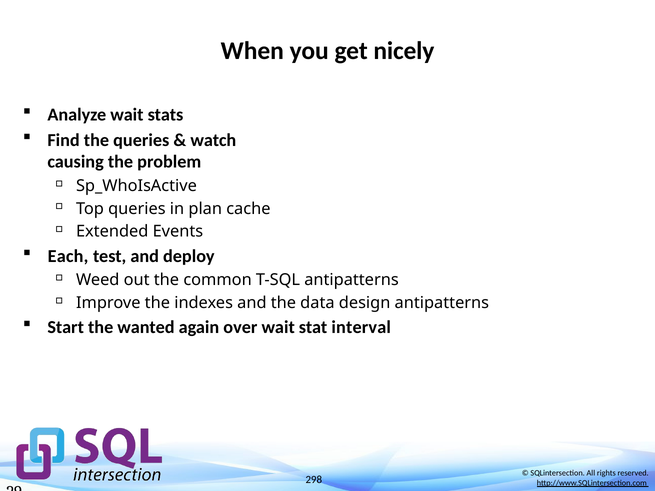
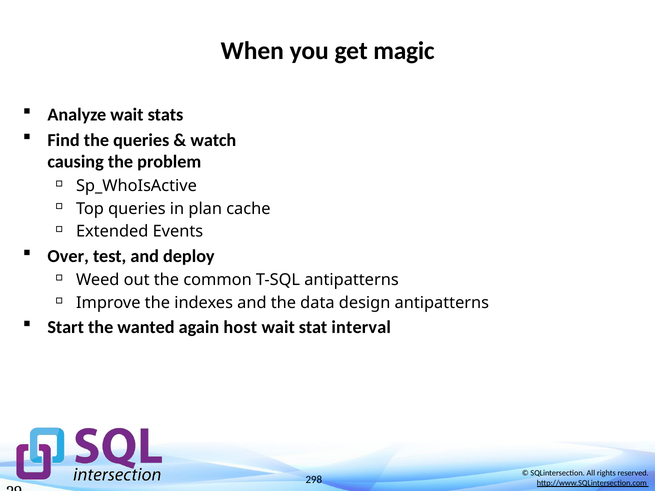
nicely: nicely -> magic (404, 51)
Each: Each -> Over (68, 256)
over: over -> host (240, 328)
